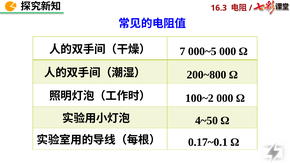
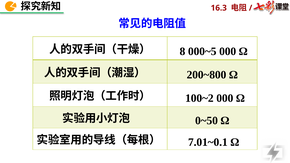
7: 7 -> 8 (182, 51)
4~50: 4~50 -> 0~50 (206, 121)
0.17~0.1: 0.17~0.1 -> 7.01~0.1 (208, 142)
